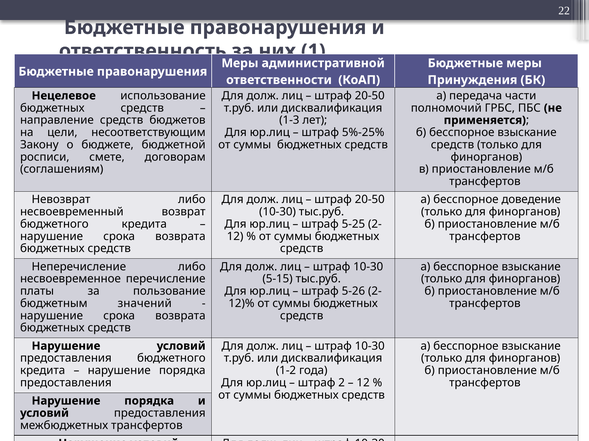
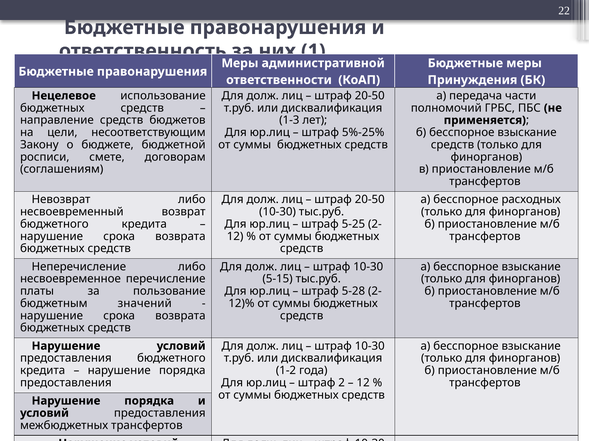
доведение: доведение -> расходных (531, 200)
5-26: 5-26 -> 5-28 (353, 292)
